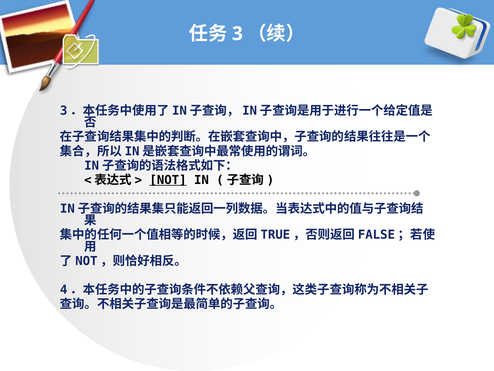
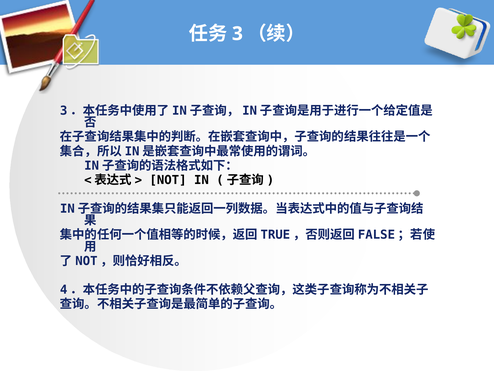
NOT underline: present -> none (168, 180)
